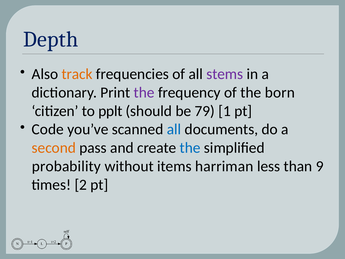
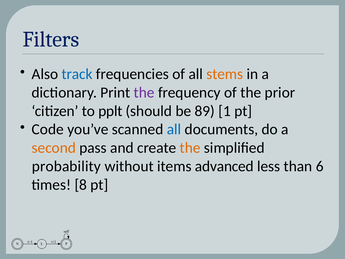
Depth: Depth -> Filters (51, 39)
track colour: orange -> blue (77, 74)
stems colour: purple -> orange (225, 74)
born: born -> prior (280, 92)
79: 79 -> 89 (205, 111)
the colour: blue -> orange (190, 148)
harriman: harriman -> advanced (224, 166)
9: 9 -> 6 (320, 166)
2: 2 -> 8 (81, 185)
